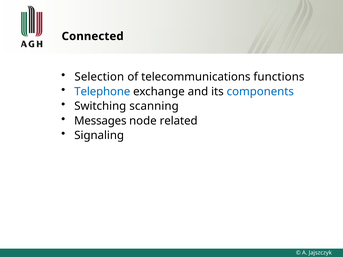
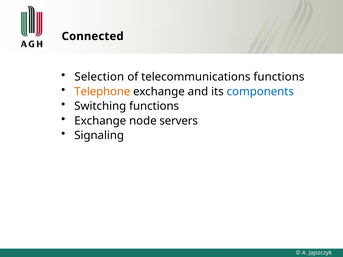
Telephone colour: blue -> orange (102, 92)
Switching scanning: scanning -> functions (154, 106)
Messages: Messages -> Exchange (100, 121)
related: related -> servers (179, 121)
